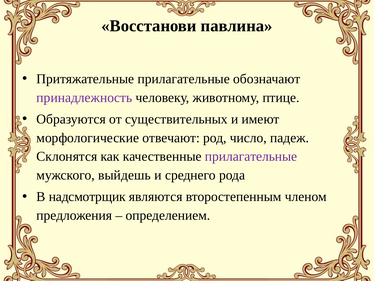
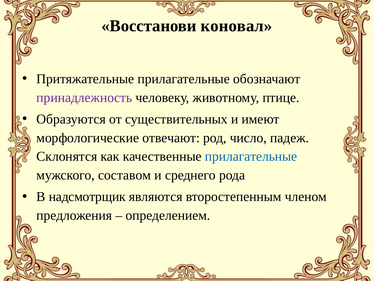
павлина: павлина -> коновал (236, 26)
прилагательные colour: purple -> blue (251, 156)
выйдешь: выйдешь -> составом (124, 175)
